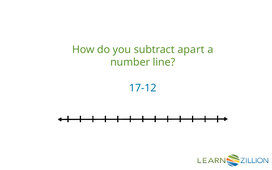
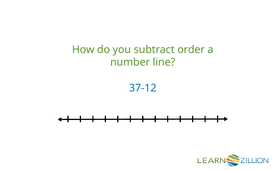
apart: apart -> order (191, 50)
17-12: 17-12 -> 37-12 (143, 88)
